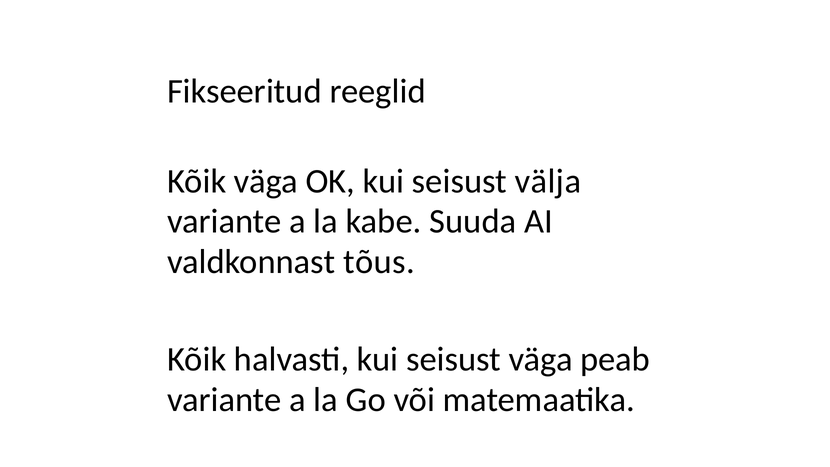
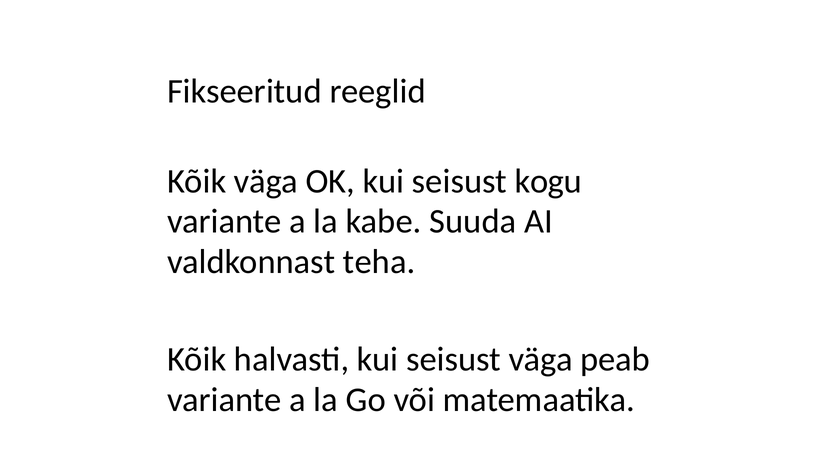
välja: välja -> kogu (548, 181)
tõus: tõus -> teha (379, 262)
